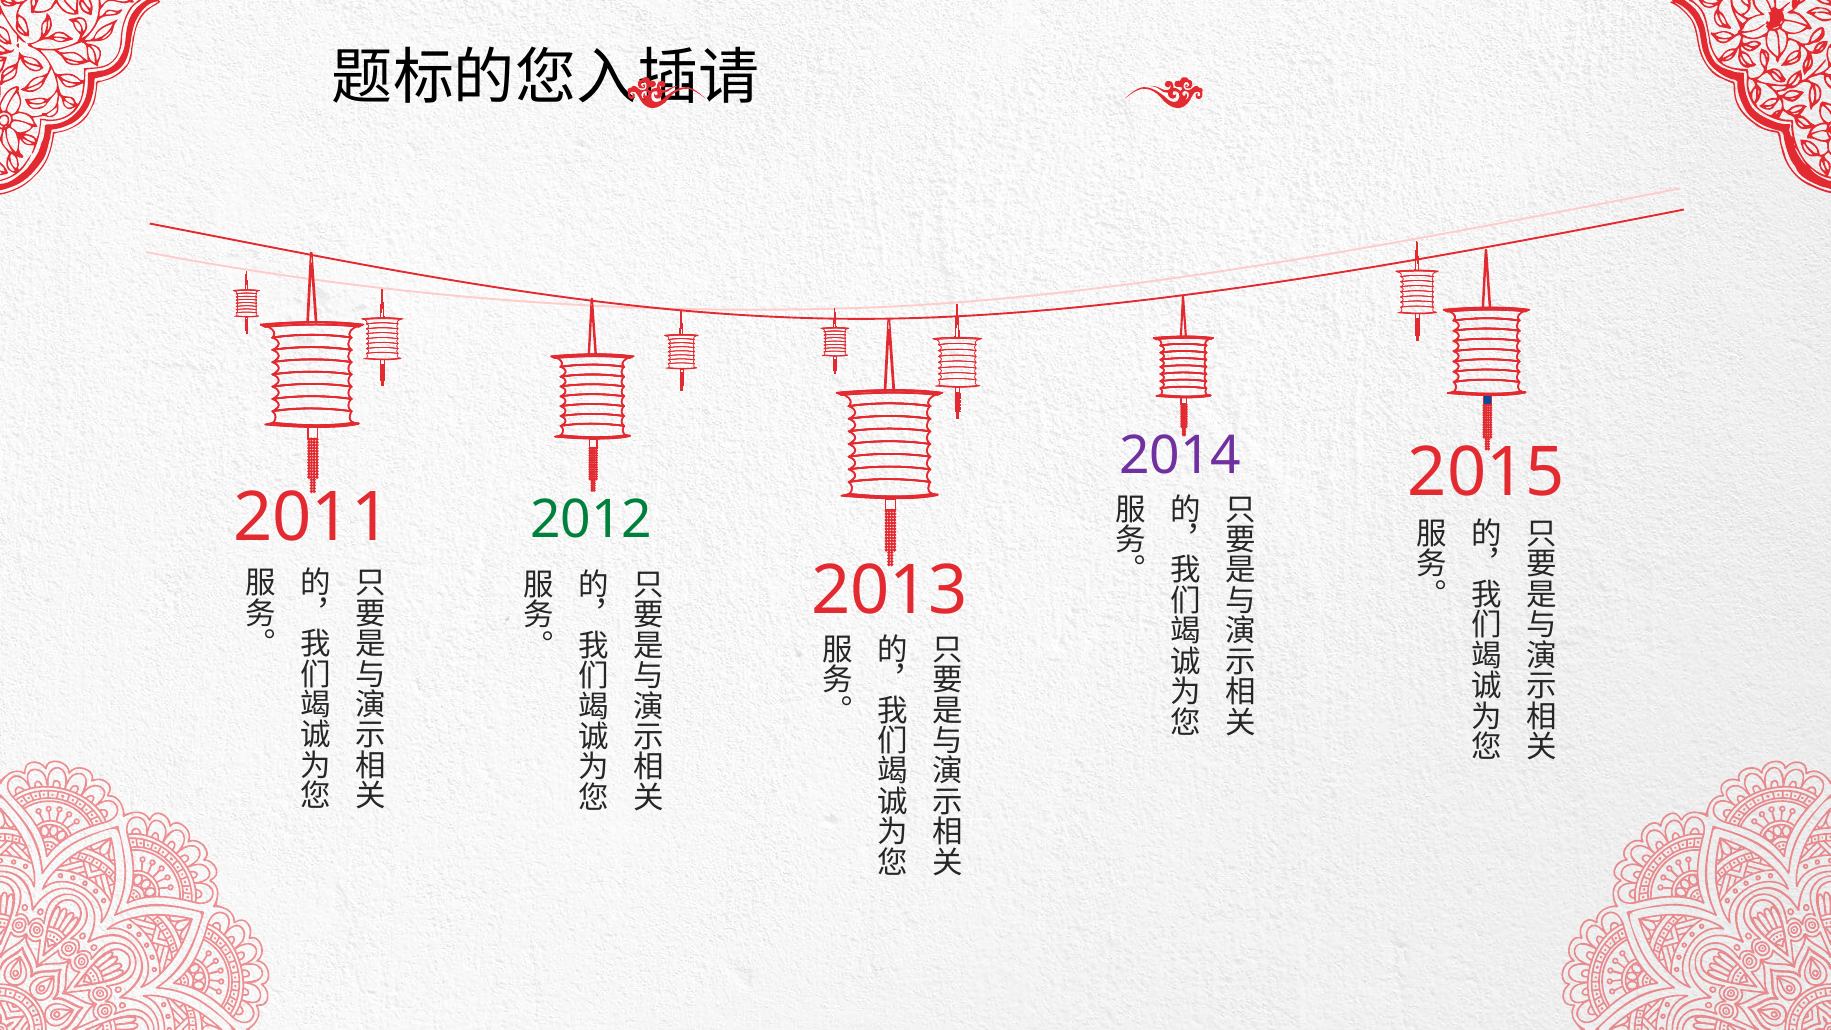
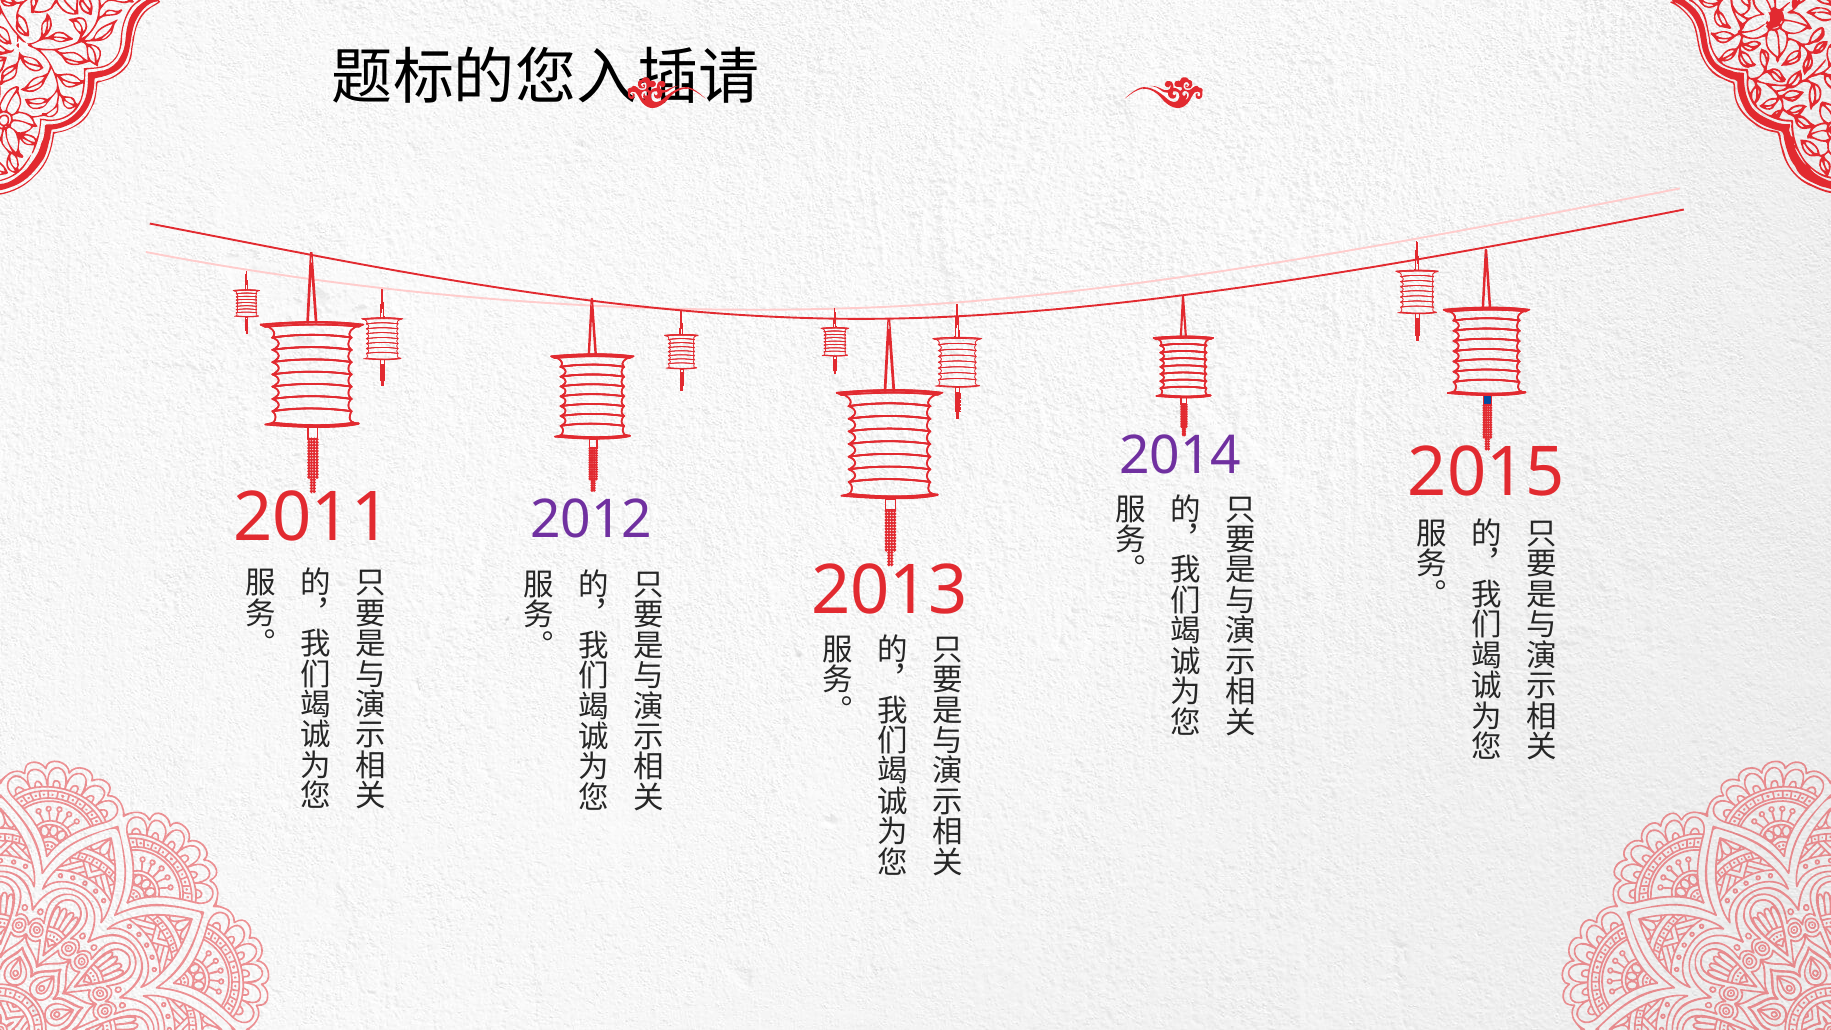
2012 colour: green -> purple (591, 520)
